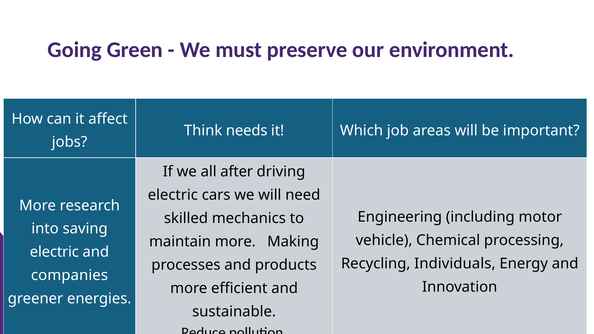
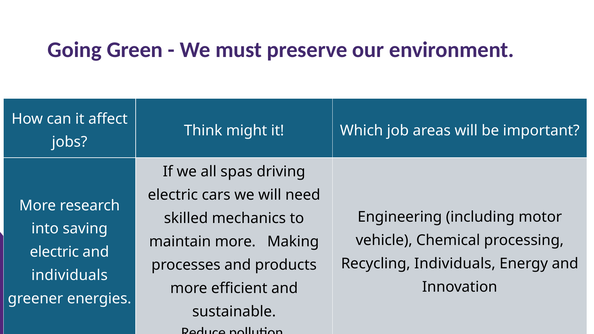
needs: needs -> might (247, 131)
after: after -> spas (237, 172)
companies: companies -> individuals (69, 275)
